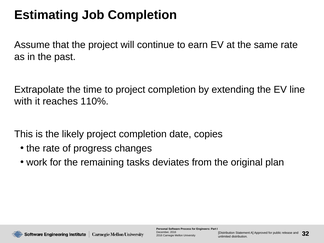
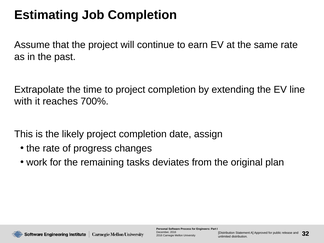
110%: 110% -> 700% (95, 101)
copies: copies -> assign (208, 134)
